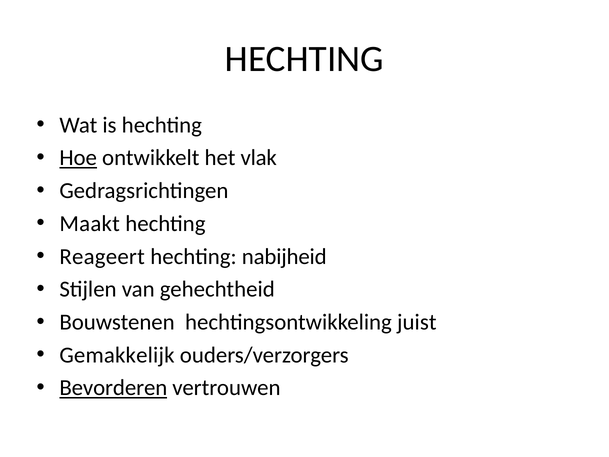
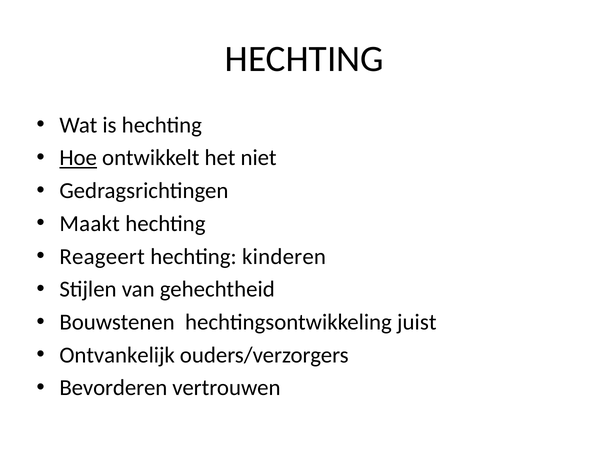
vlak: vlak -> niet (259, 158)
nabijheid: nabijheid -> kinderen (284, 256)
Gemakkelijk: Gemakkelijk -> Ontvankelijk (117, 355)
Bevorderen underline: present -> none (113, 388)
